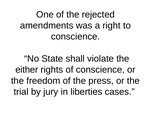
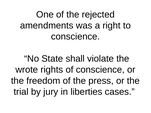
either: either -> wrote (27, 70)
